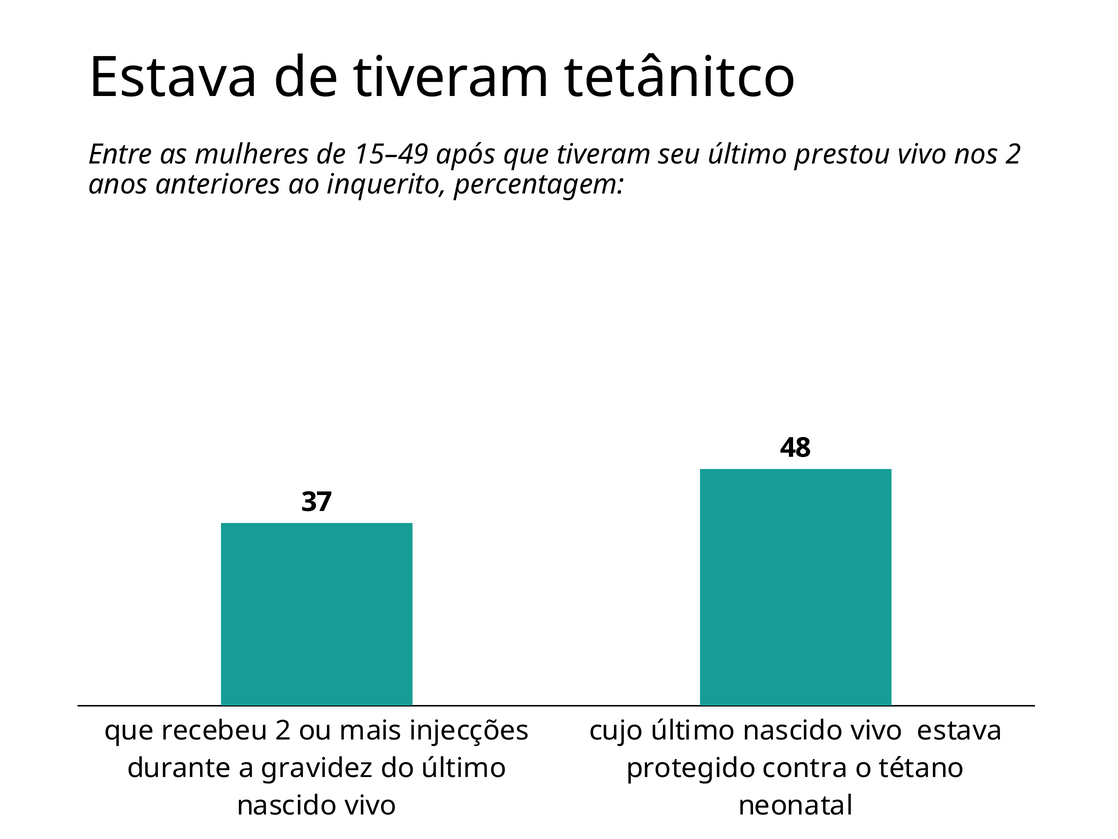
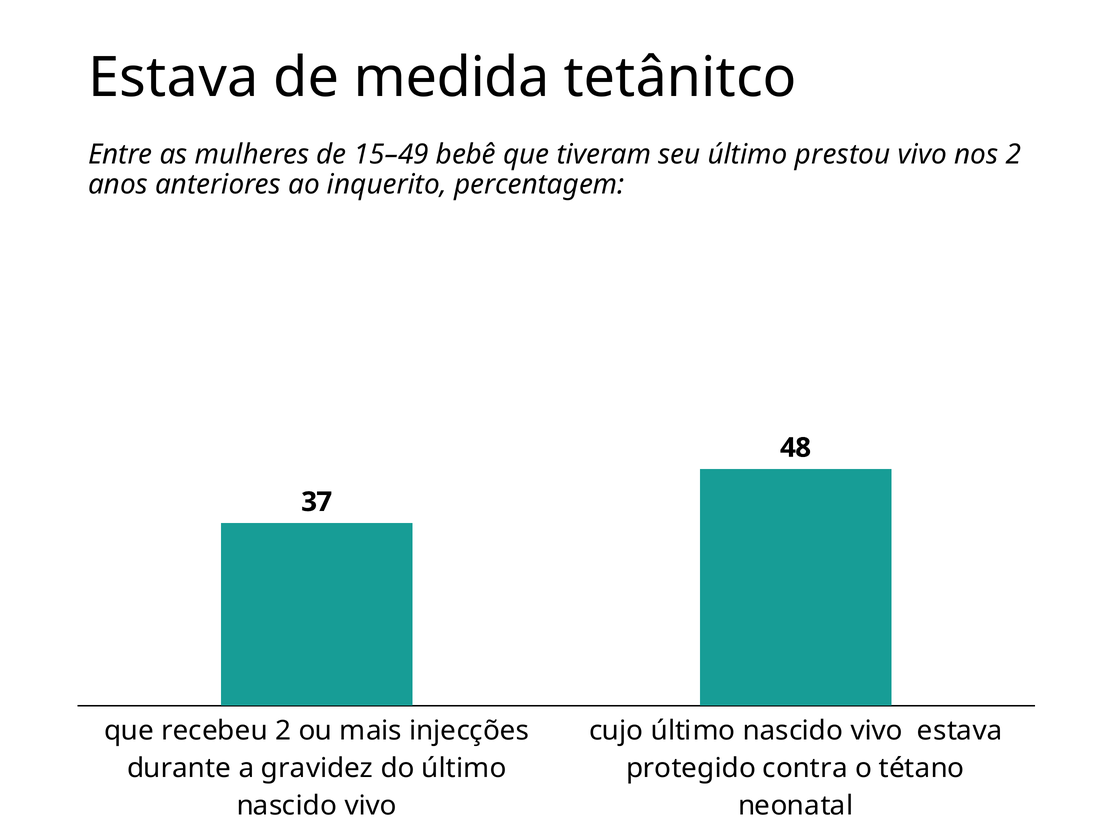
de tiveram: tiveram -> medida (452, 78)
após: após -> bebê (466, 154)
